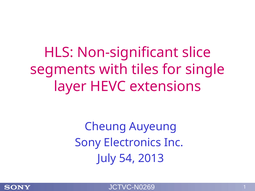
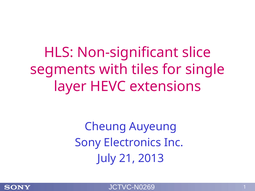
54: 54 -> 21 (127, 159)
